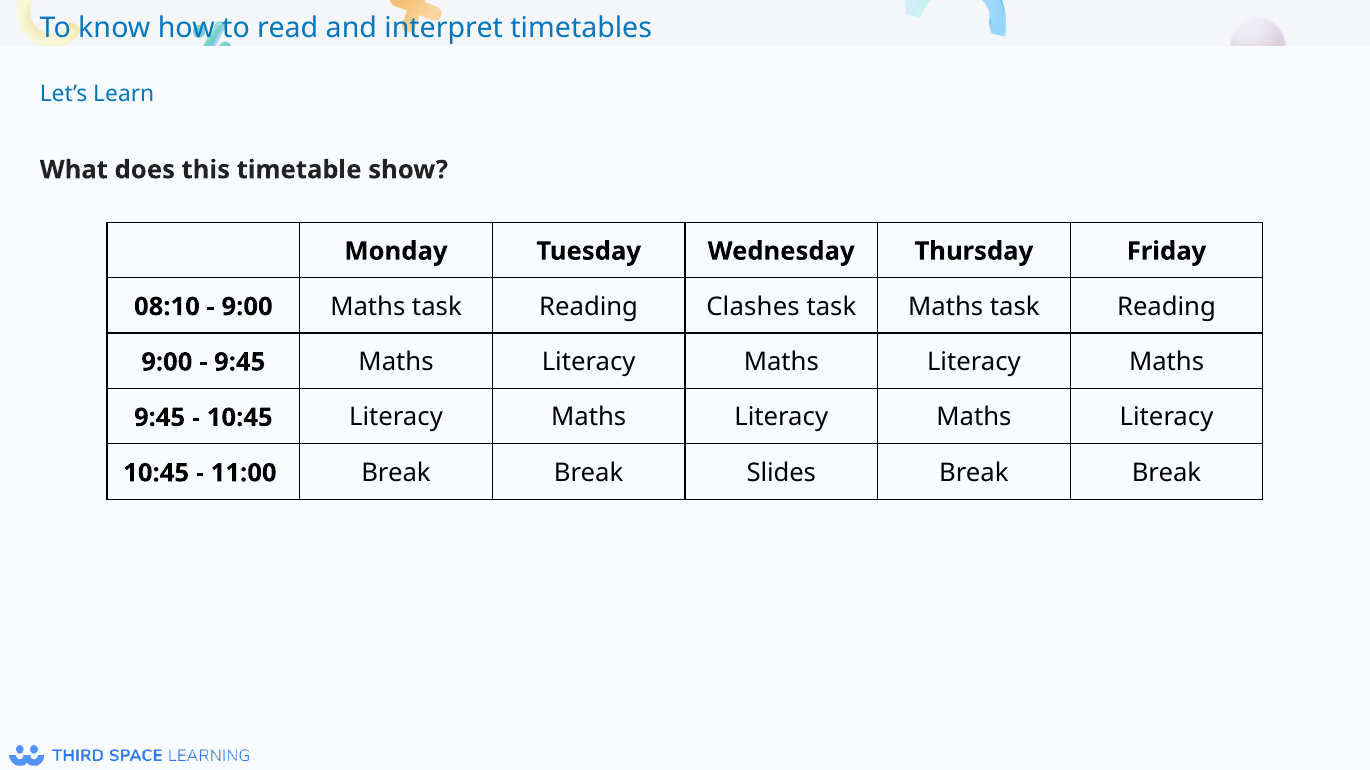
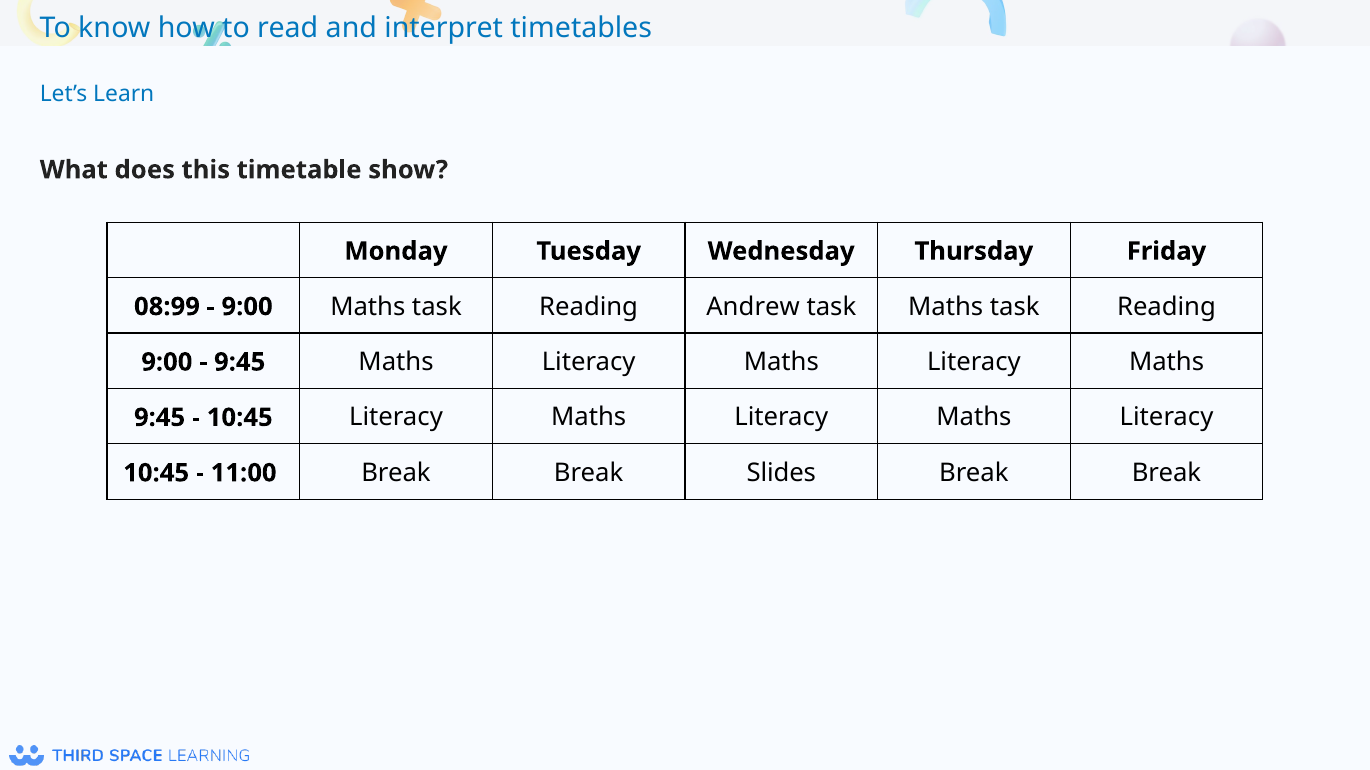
08:10: 08:10 -> 08:99 (167, 307)
Clashes: Clashes -> Andrew (753, 307)
